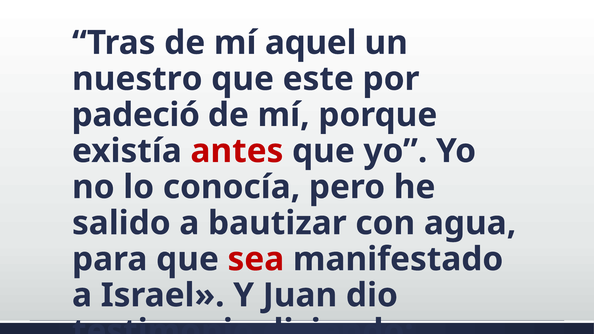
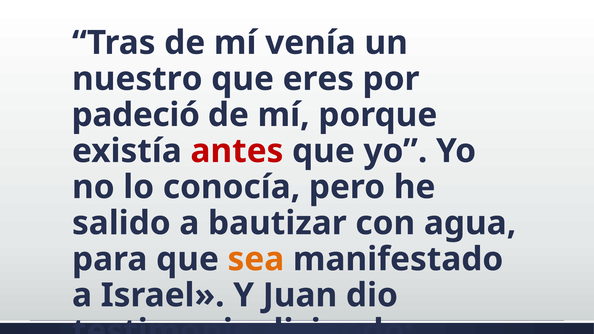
aquel: aquel -> venía (310, 43)
este: este -> eres (318, 79)
sea colour: red -> orange (256, 259)
